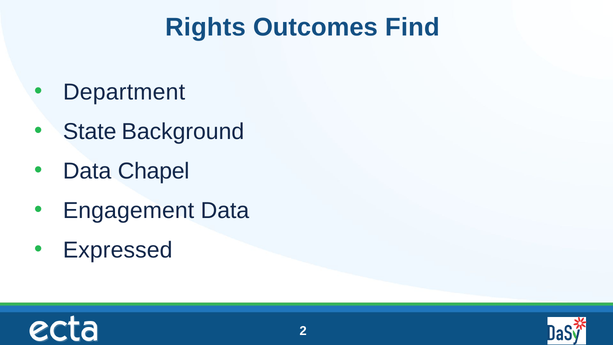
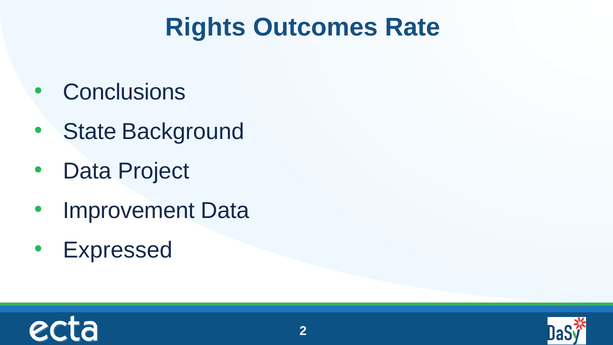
Find: Find -> Rate (413, 27)
Department: Department -> Conclusions (124, 92)
Chapel: Chapel -> Project (154, 171)
Engagement: Engagement -> Improvement (129, 210)
